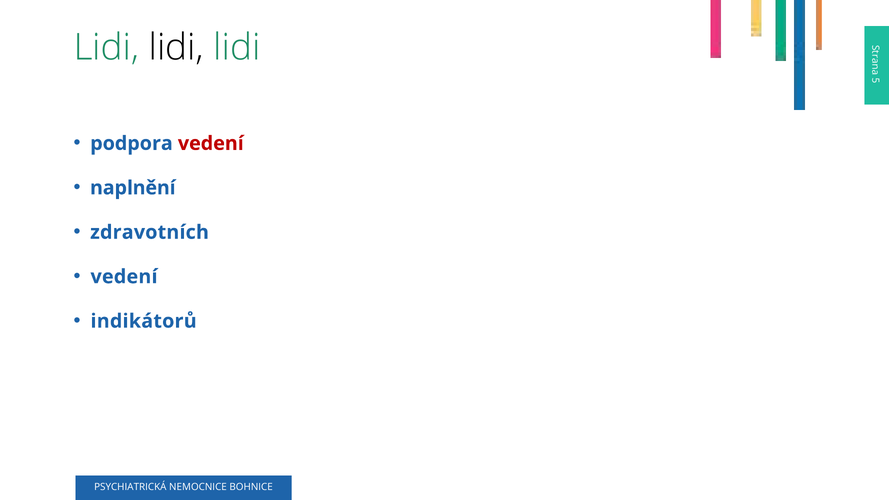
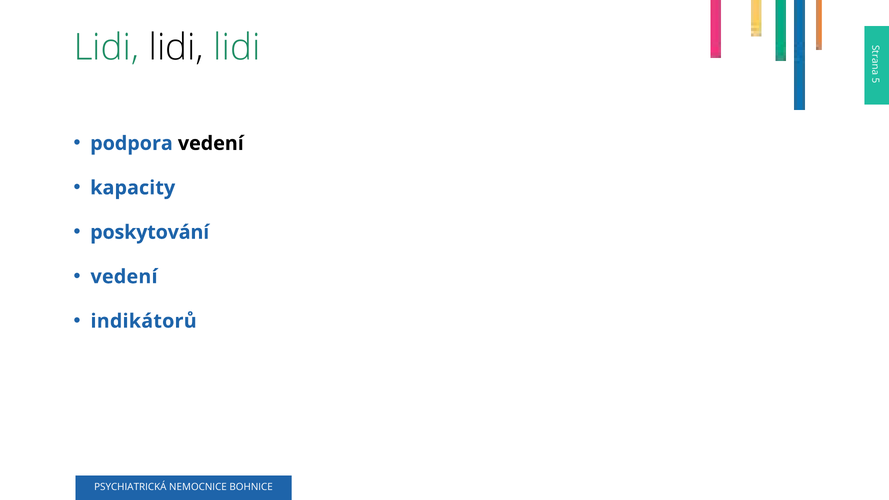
vedení colour: red -> black (211, 143)
naplnění: naplnění -> kapacity (133, 188)
zdravotních: zdravotních -> poskytování (150, 232)
